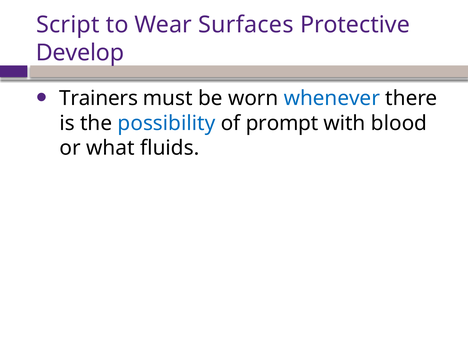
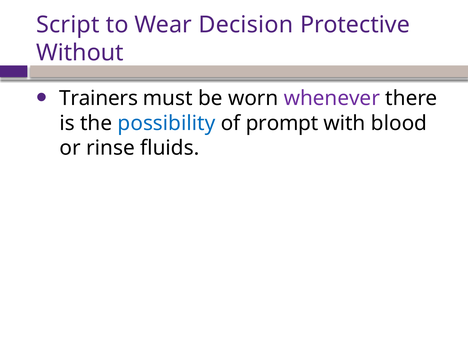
Surfaces: Surfaces -> Decision (246, 25)
Develop: Develop -> Without (80, 53)
whenever colour: blue -> purple (332, 98)
what: what -> rinse (110, 148)
